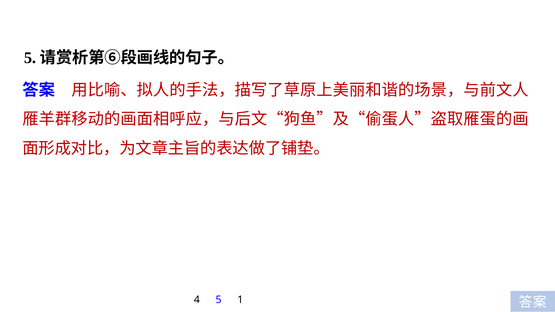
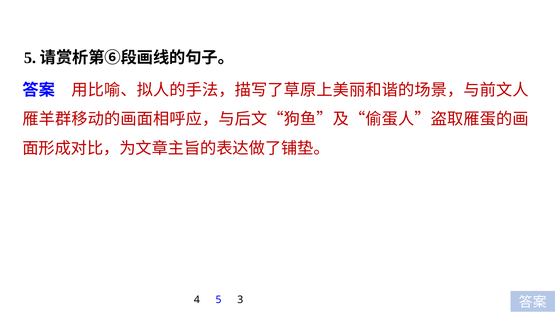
1: 1 -> 3 (240, 300)
